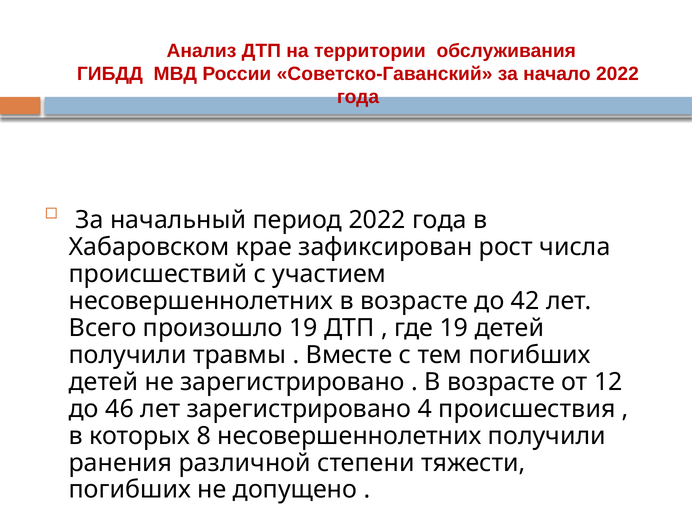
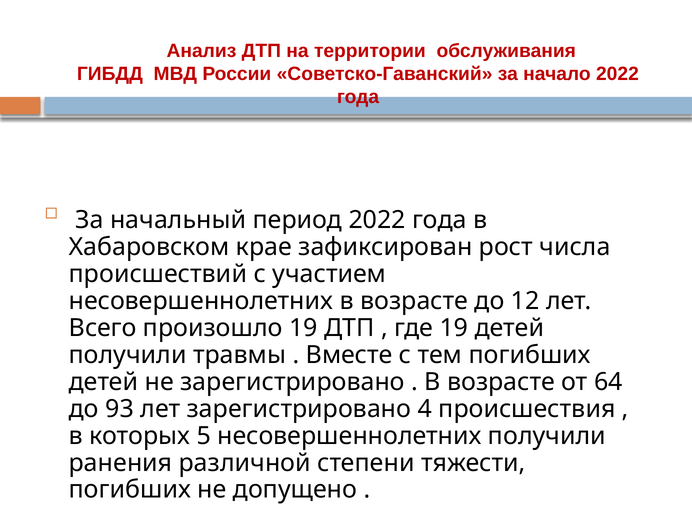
42: 42 -> 12 (525, 301)
12: 12 -> 64 (608, 382)
46: 46 -> 93 (120, 409)
8: 8 -> 5 (204, 436)
